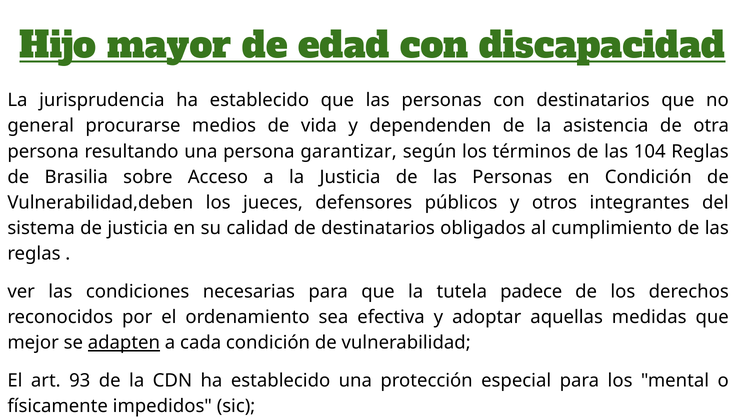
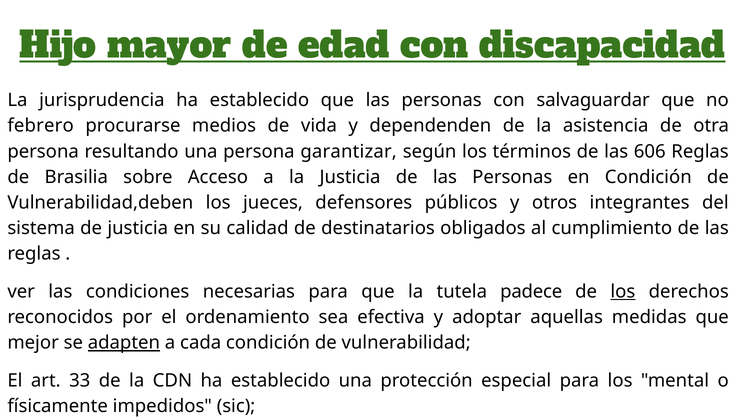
con destinatarios: destinatarios -> salvaguardar (593, 100)
general: general -> febrero (41, 126)
104: 104 -> 606 (650, 152)
los underline: none -> present (623, 292)
93: 93 -> 33 (80, 381)
